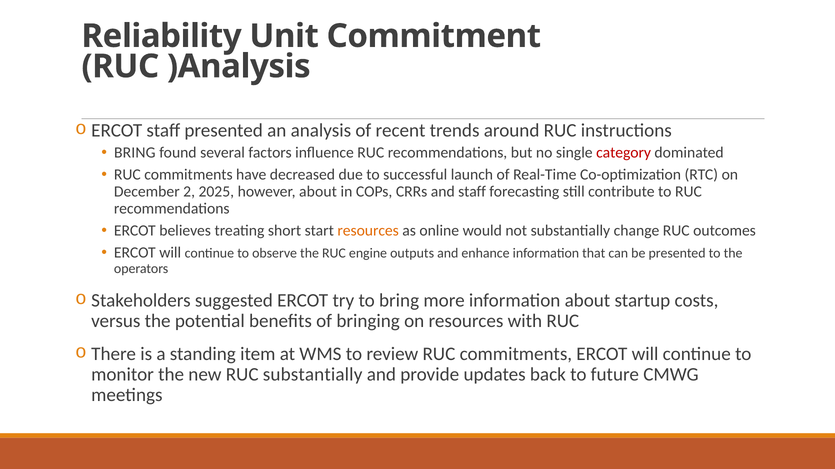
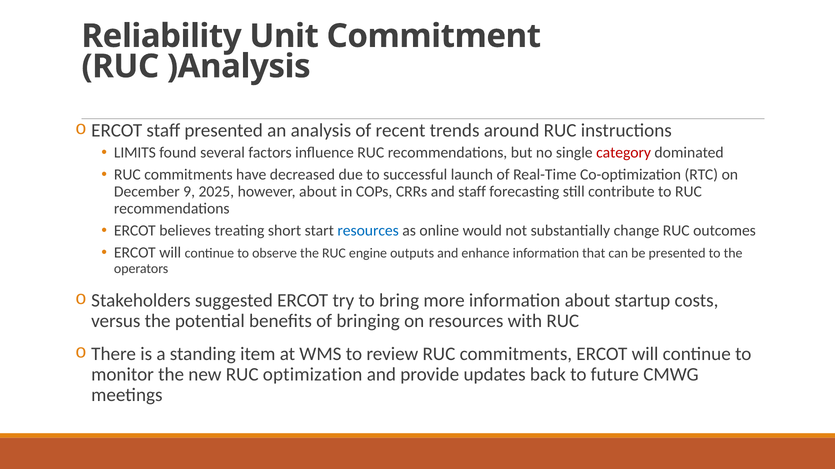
BRING: BRING -> LIMITS (135, 153)
2: 2 -> 9 (189, 192)
resources colour: orange -> blue (368, 231)
RUC substantially: substantially -> optimization (313, 375)
